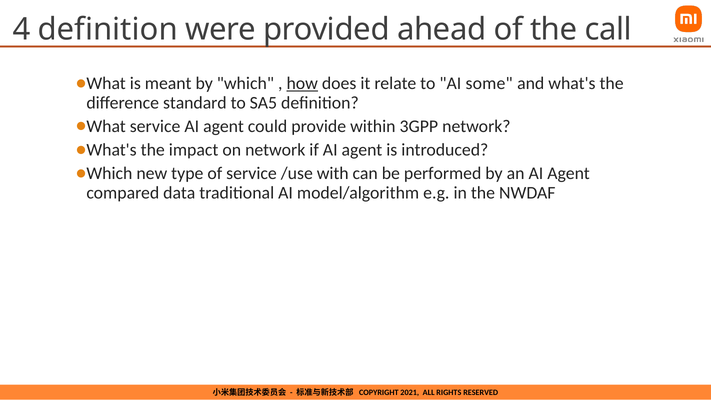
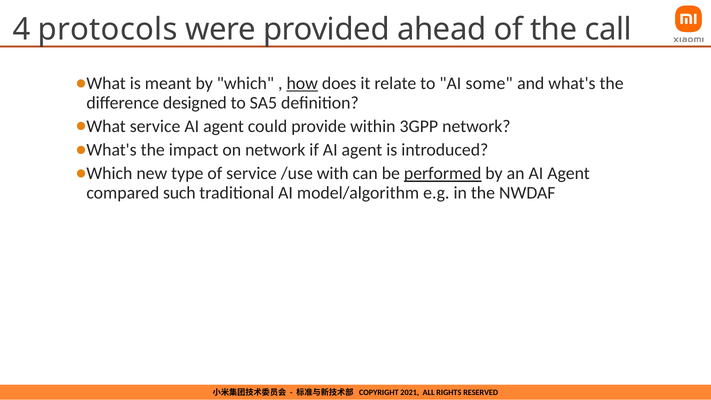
4 definition: definition -> protocols (108, 30)
standard: standard -> designed (195, 103)
performed underline: none -> present (443, 174)
data: data -> such (179, 193)
